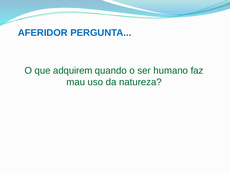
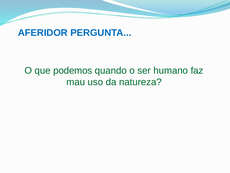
adquirem: adquirem -> podemos (73, 70)
